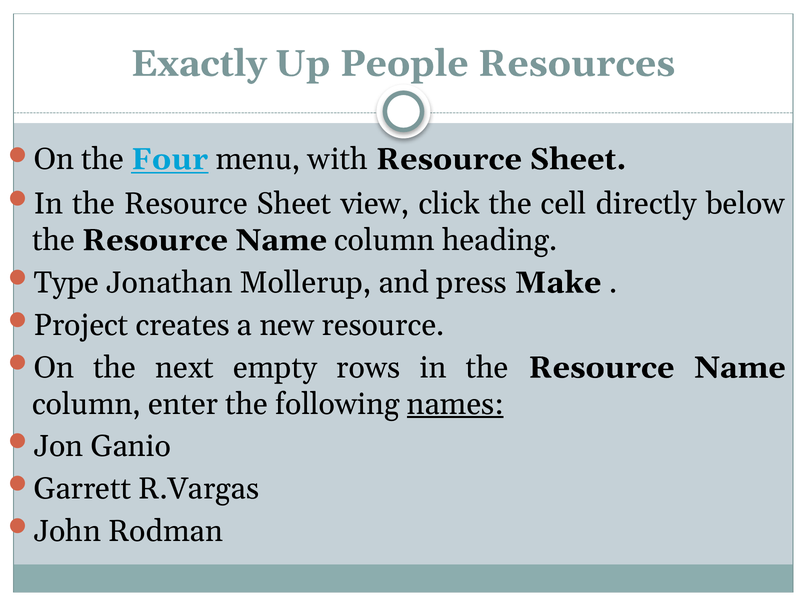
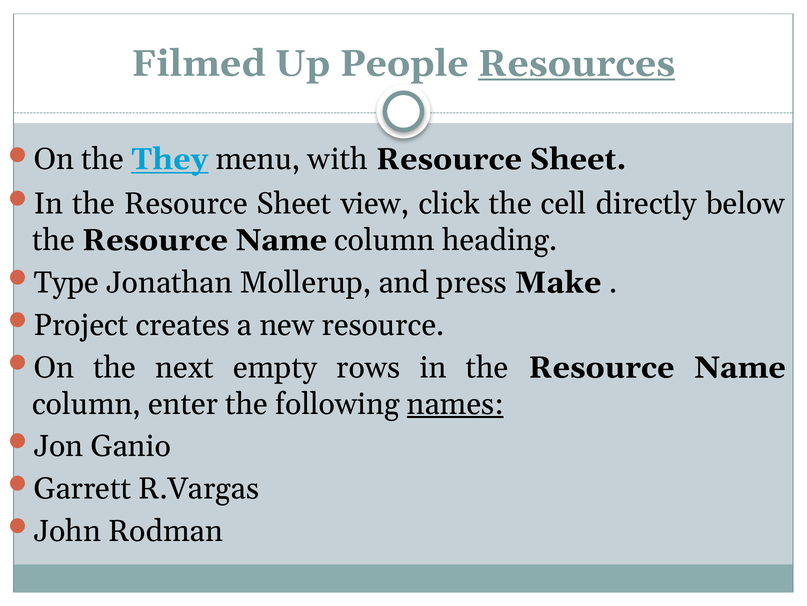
Exactly: Exactly -> Filmed (199, 64)
Resources underline: none -> present (577, 64)
Four: Four -> They (170, 159)
